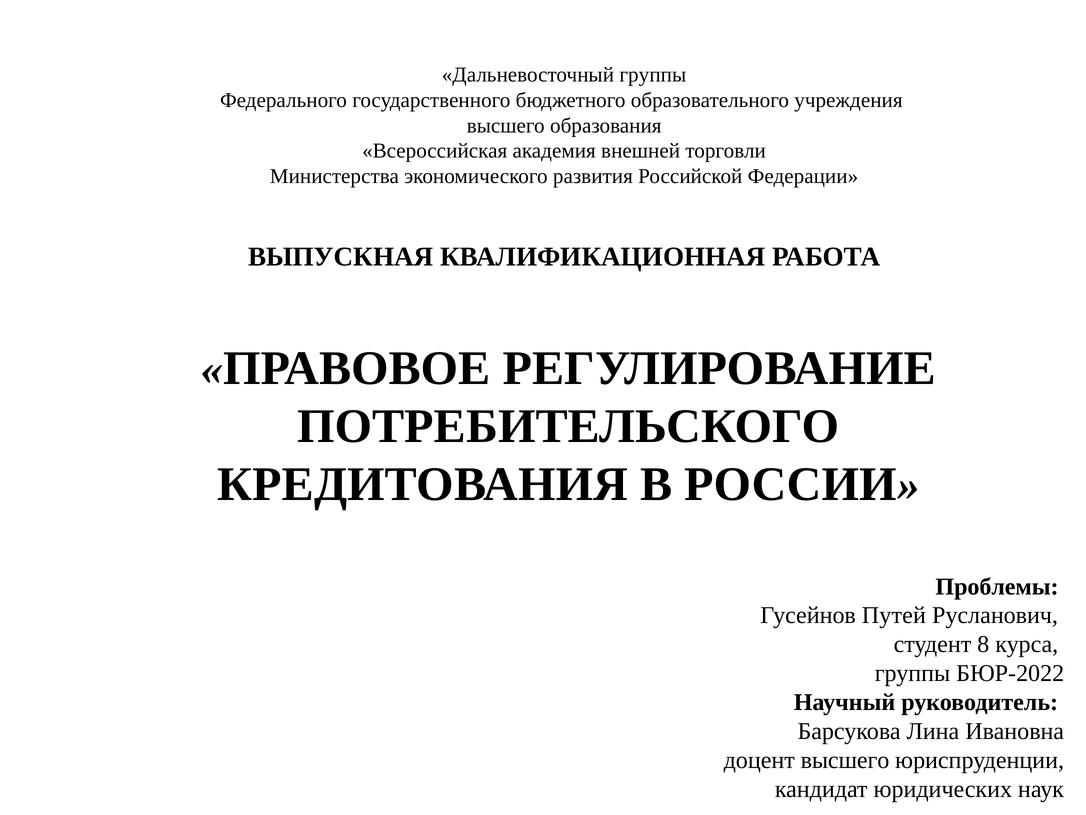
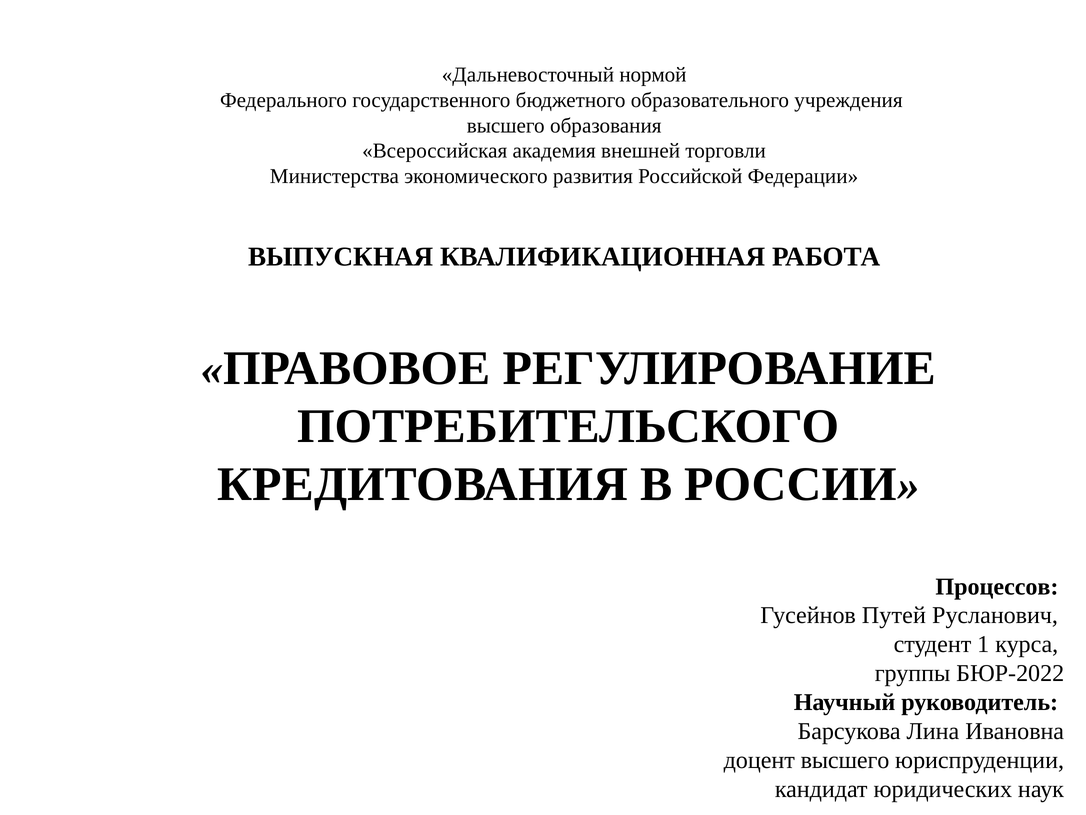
Дальневосточный группы: группы -> нормой (653, 75)
Проблемы: Проблемы -> Процессов (997, 586)
8: 8 -> 1 (983, 644)
